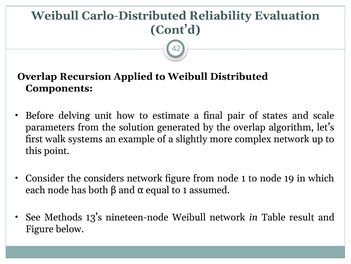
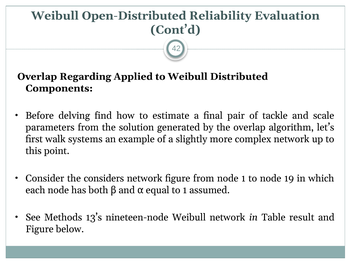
Carlo-Distributed: Carlo-Distributed -> Open-Distributed (134, 16)
Recursion: Recursion -> Regarding (85, 76)
unit: unit -> find (103, 115)
states: states -> tackle (275, 115)
